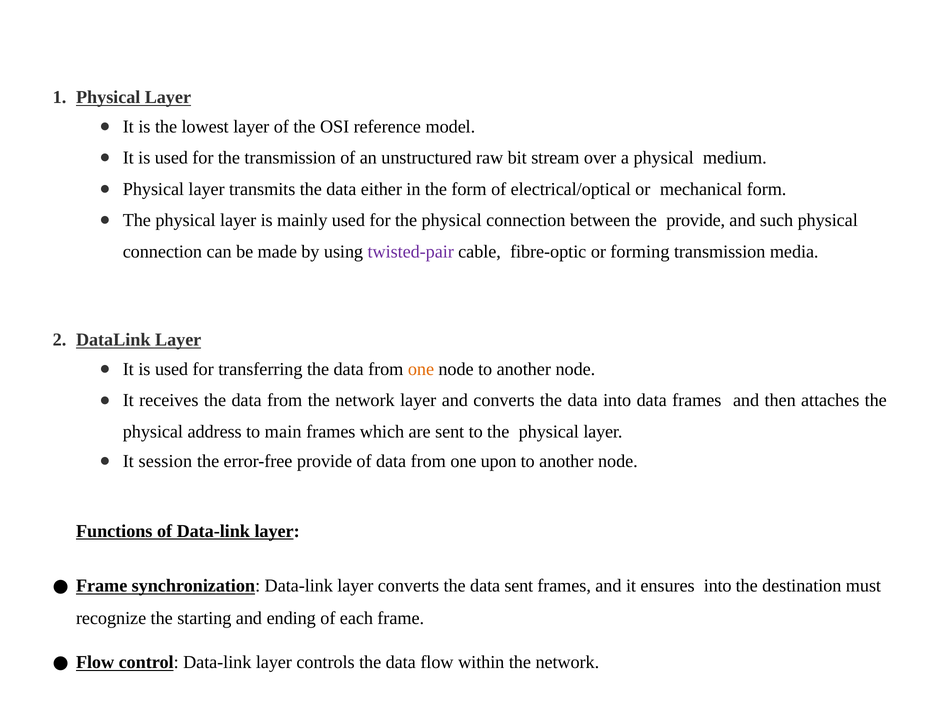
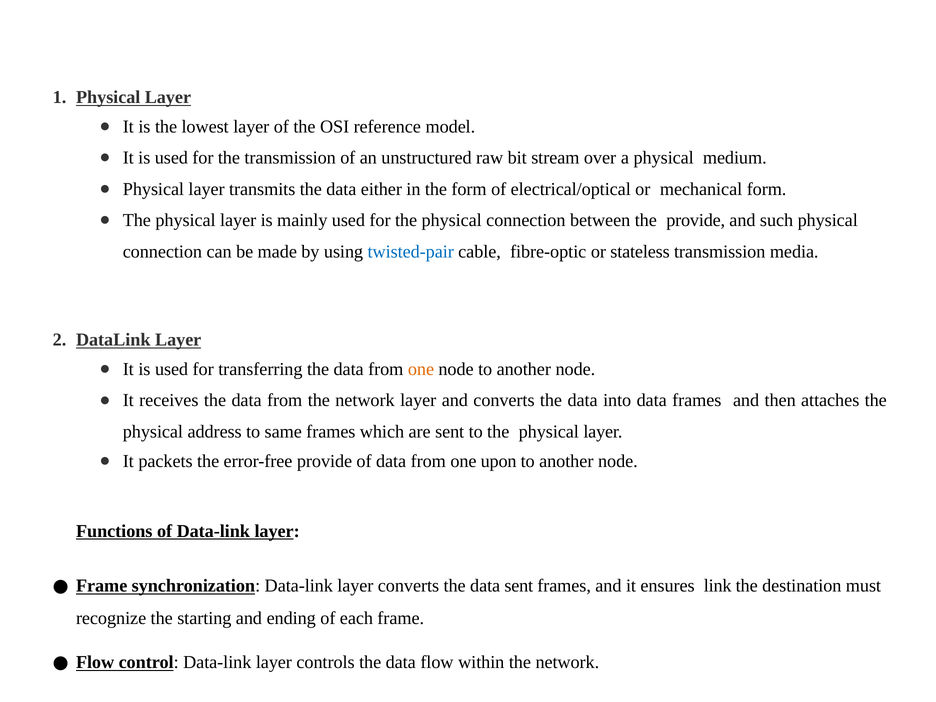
twisted-pair colour: purple -> blue (411, 252)
forming: forming -> stateless (640, 252)
main: main -> same (283, 432)
session: session -> packets (166, 461)
ensures into: into -> link (718, 586)
